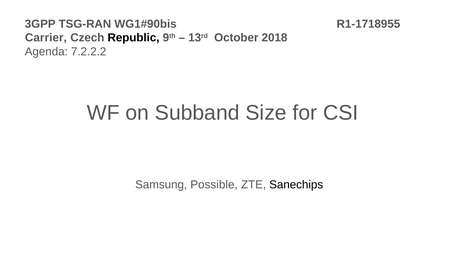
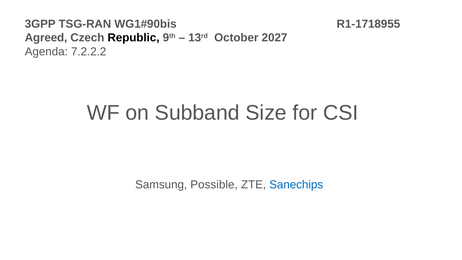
Carrier: Carrier -> Agreed (46, 38)
2018: 2018 -> 2027 (275, 38)
Sanechips colour: black -> blue (296, 185)
